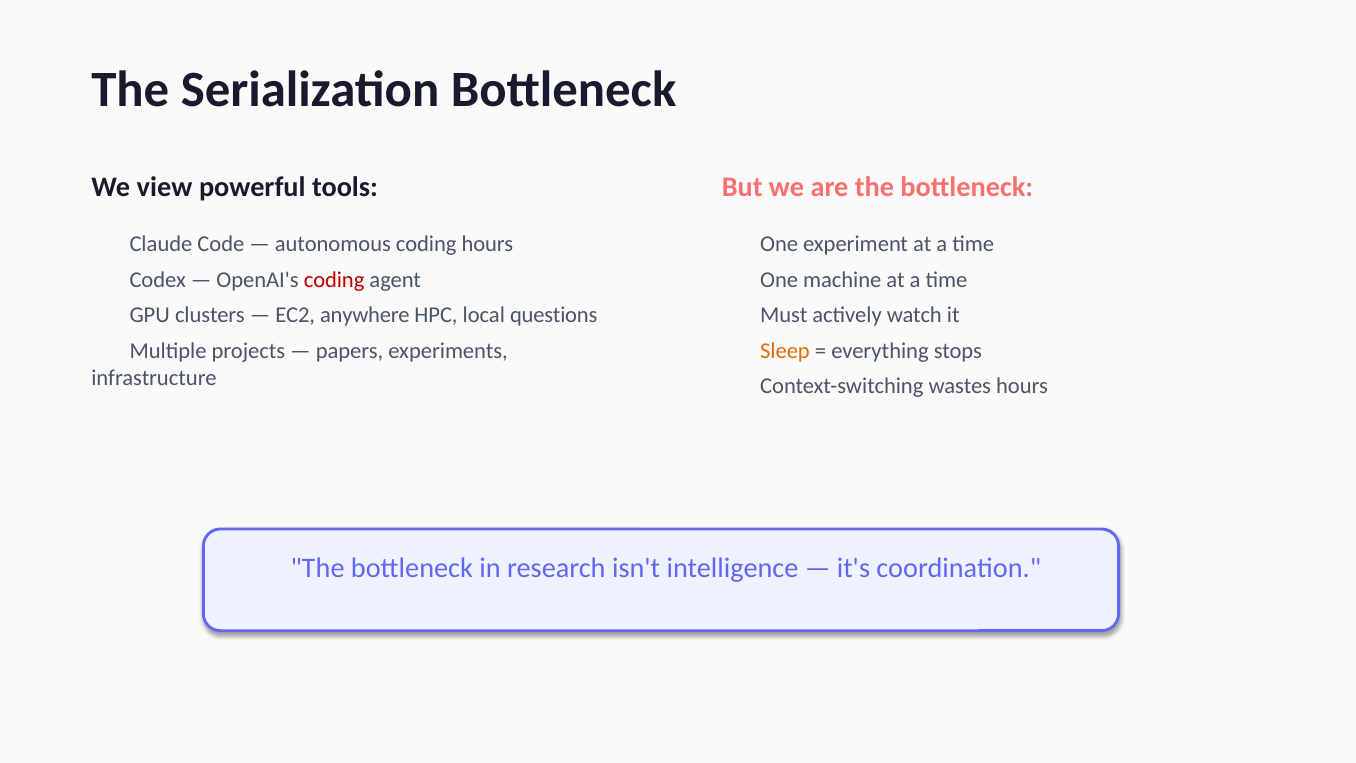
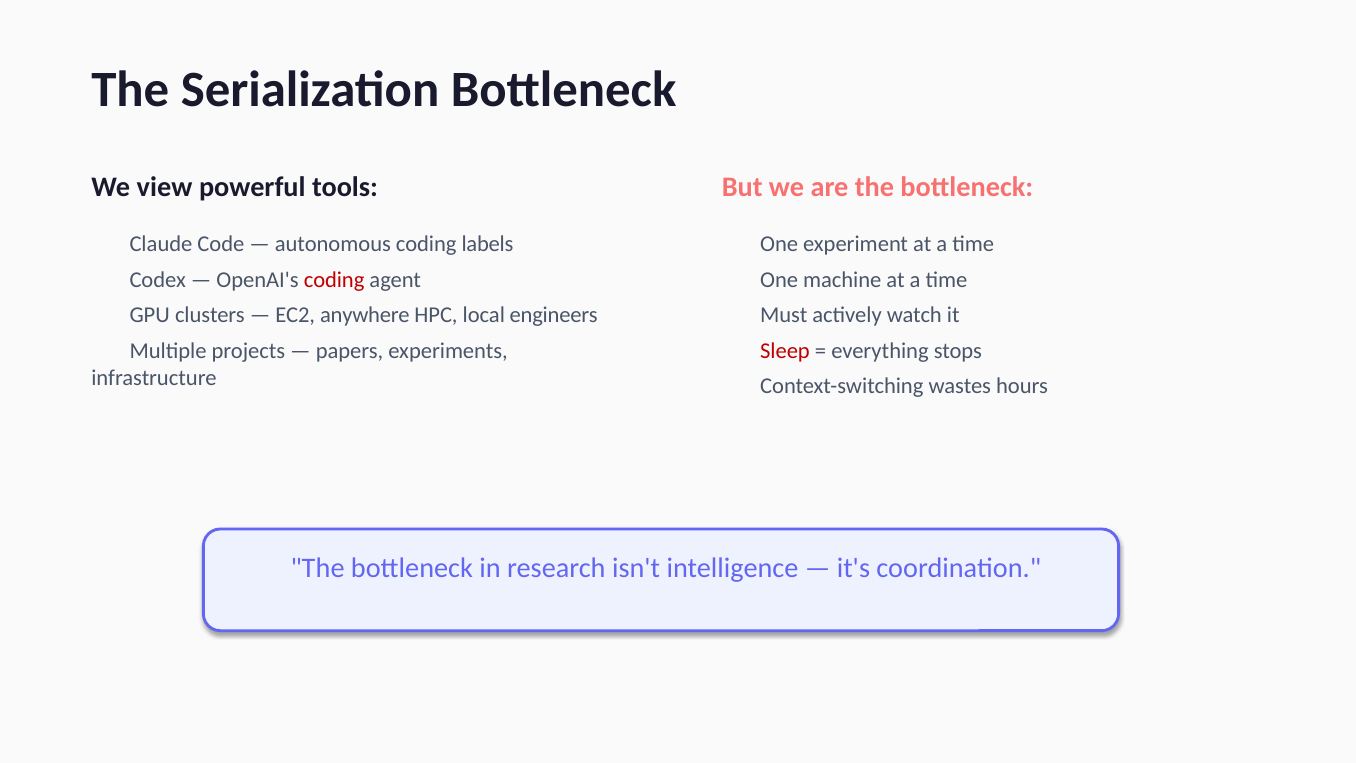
coding hours: hours -> labels (488, 244)
questions: questions -> engineers (554, 315)
Sleep colour: orange -> red (785, 351)
